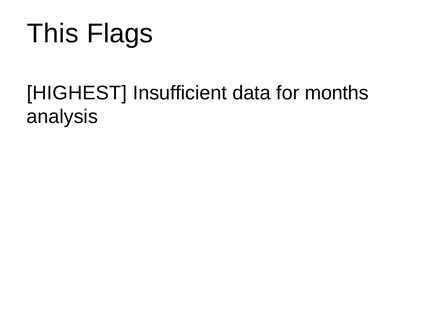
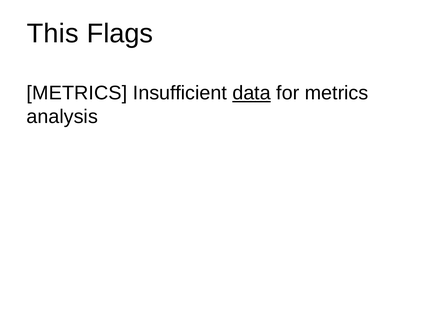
HIGHEST: HIGHEST -> METRICS (77, 93)
data underline: none -> present (252, 93)
for months: months -> metrics (337, 93)
